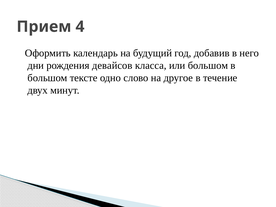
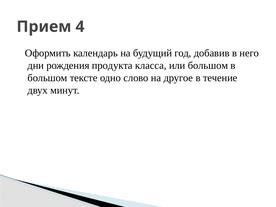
девайсов: девайсов -> продукта (112, 65)
